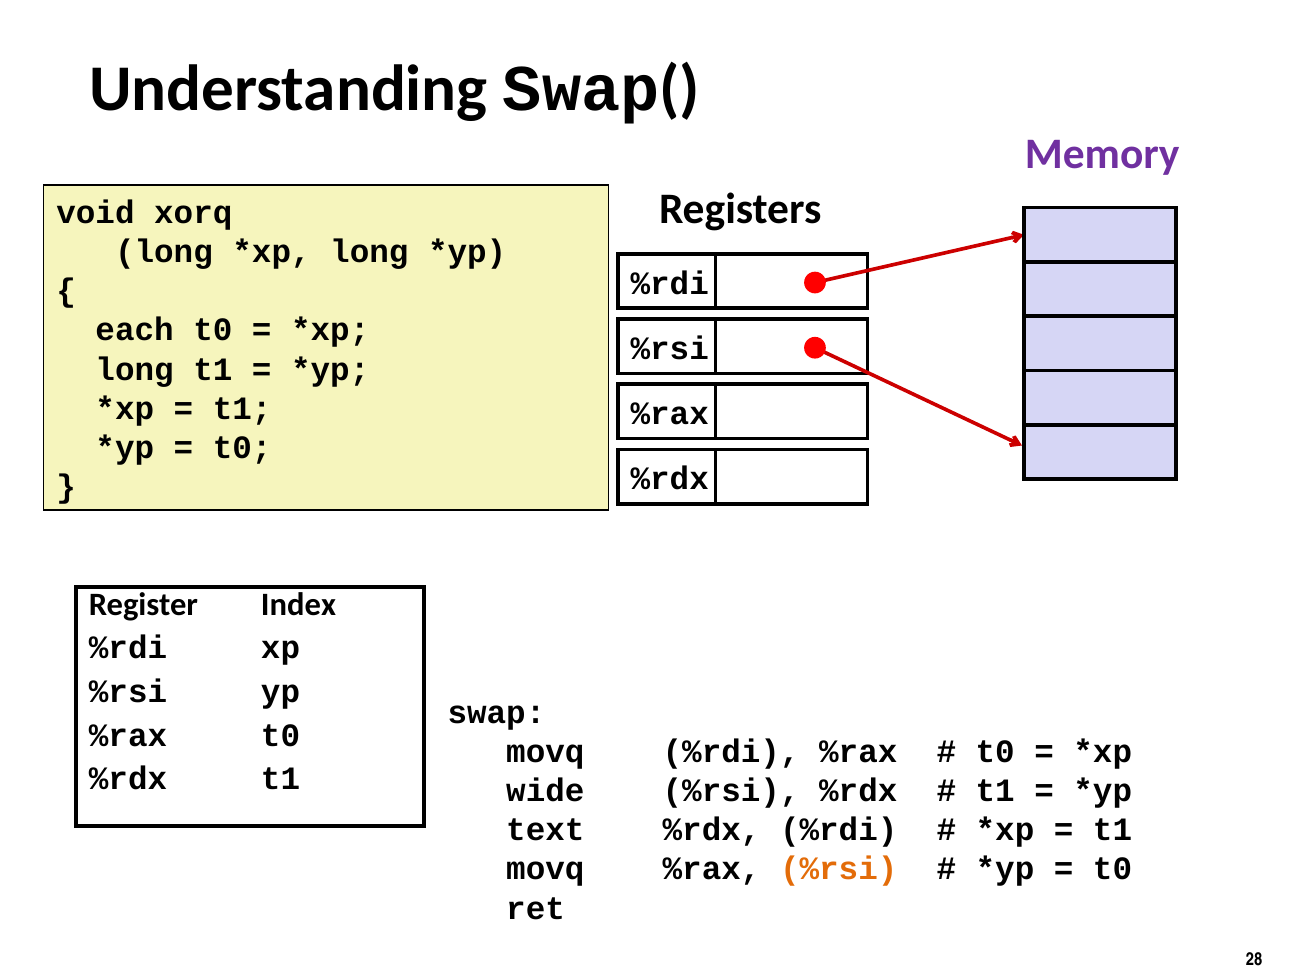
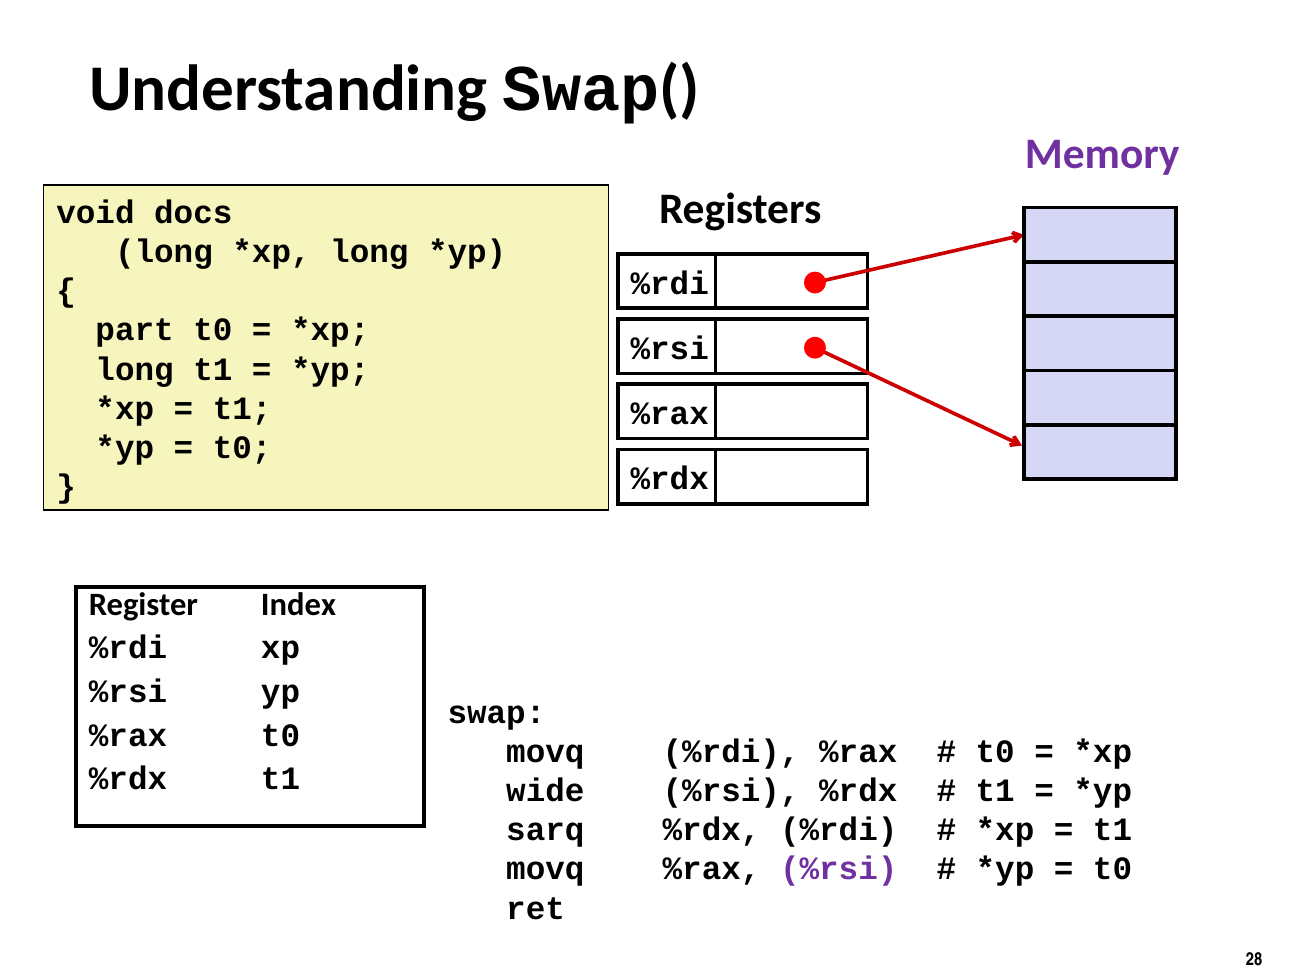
xorq: xorq -> docs (193, 213)
each: each -> part (135, 330)
text: text -> sarq (545, 830)
%rsi colour: orange -> purple (839, 869)
